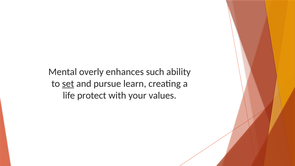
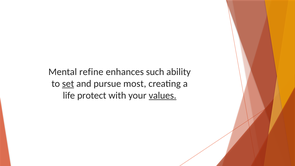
overly: overly -> refine (91, 72)
learn: learn -> most (135, 84)
values underline: none -> present (163, 95)
